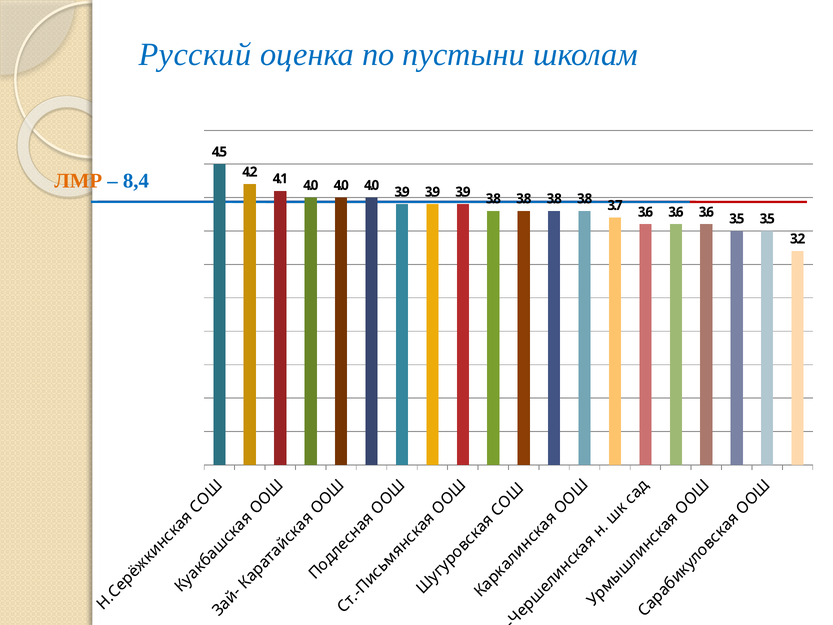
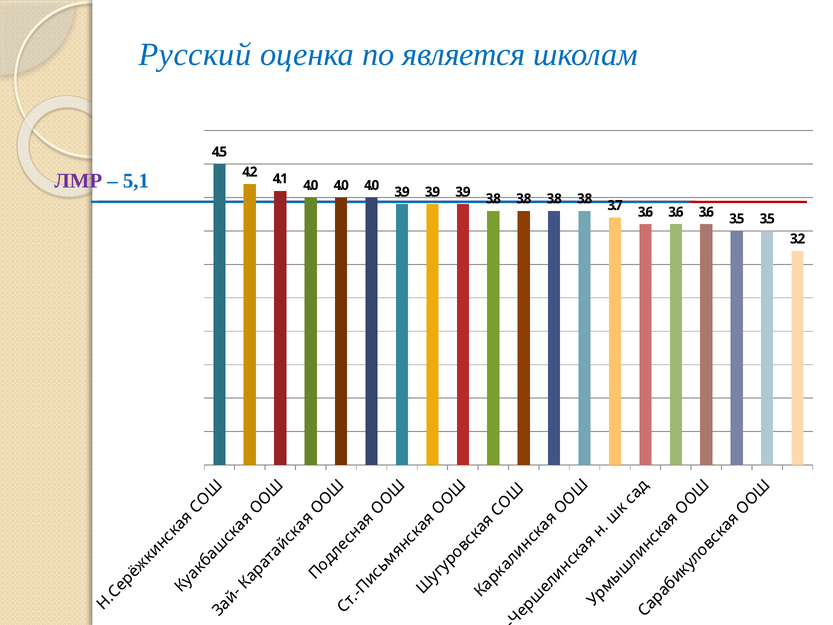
пустыни: пустыни -> является (464, 54)
ЛМР colour: orange -> purple (78, 181)
8,4: 8,4 -> 5,1 (136, 181)
